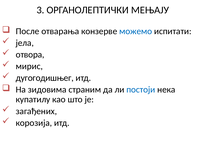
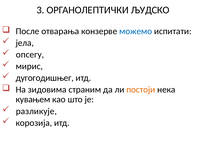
МЕЊАЈУ: МЕЊАЈУ -> ЉУДСКО (150, 10)
отвора: отвора -> опсегу (30, 55)
постоји colour: blue -> orange (141, 90)
купатилу: купатилу -> кувањем (33, 100)
загађених: загађених -> разликује (36, 112)
